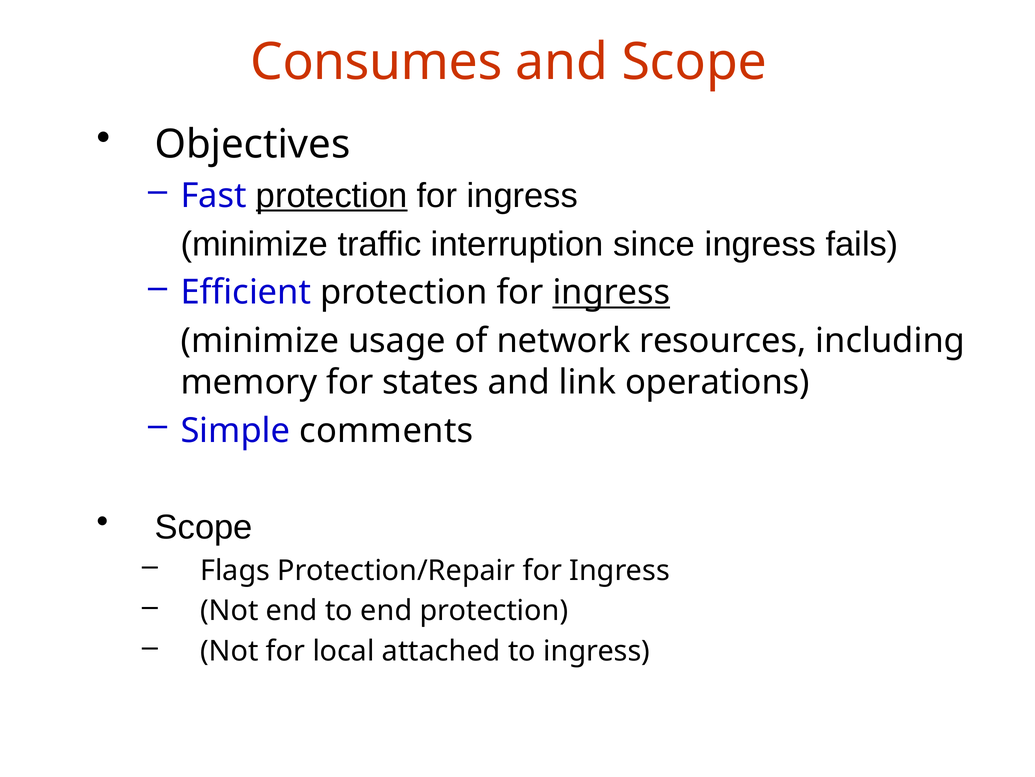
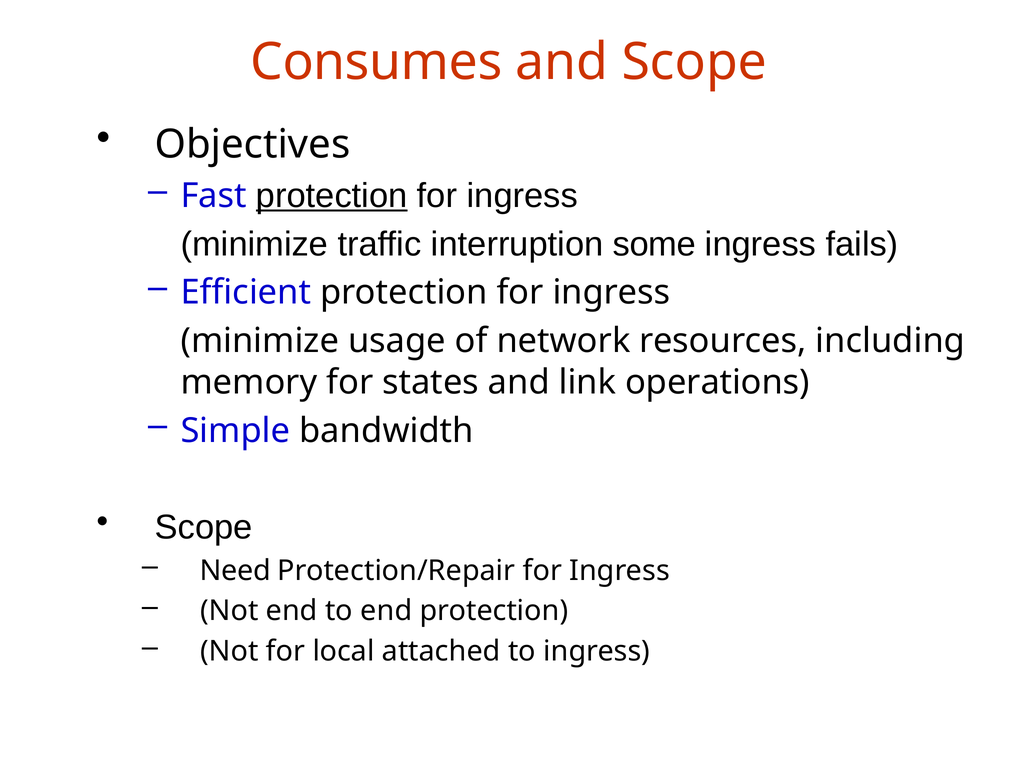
since: since -> some (654, 244)
ingress underline: present -> none (611, 292)
comments: comments -> bandwidth (386, 430)
Flags: Flags -> Need (235, 570)
